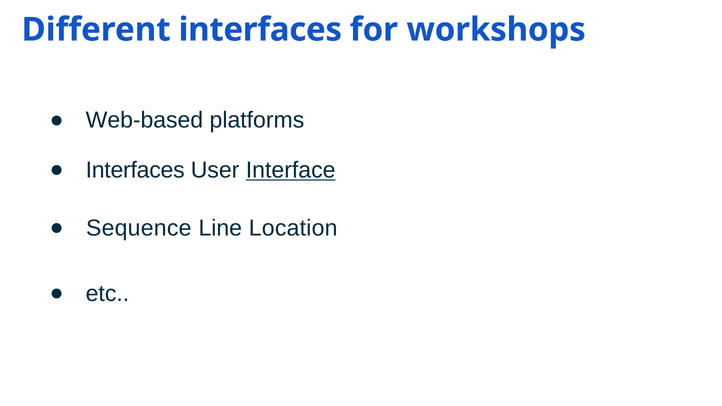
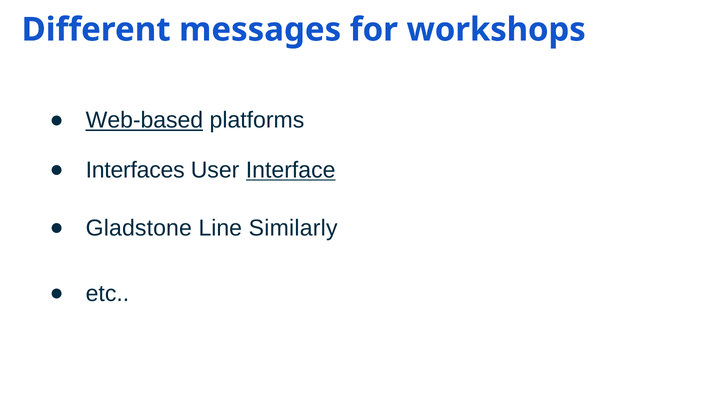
Different interfaces: interfaces -> messages (260, 30)
Web-based underline: none -> present (144, 120)
Sequence: Sequence -> Gladstone (139, 228)
Location: Location -> Similarly (293, 228)
